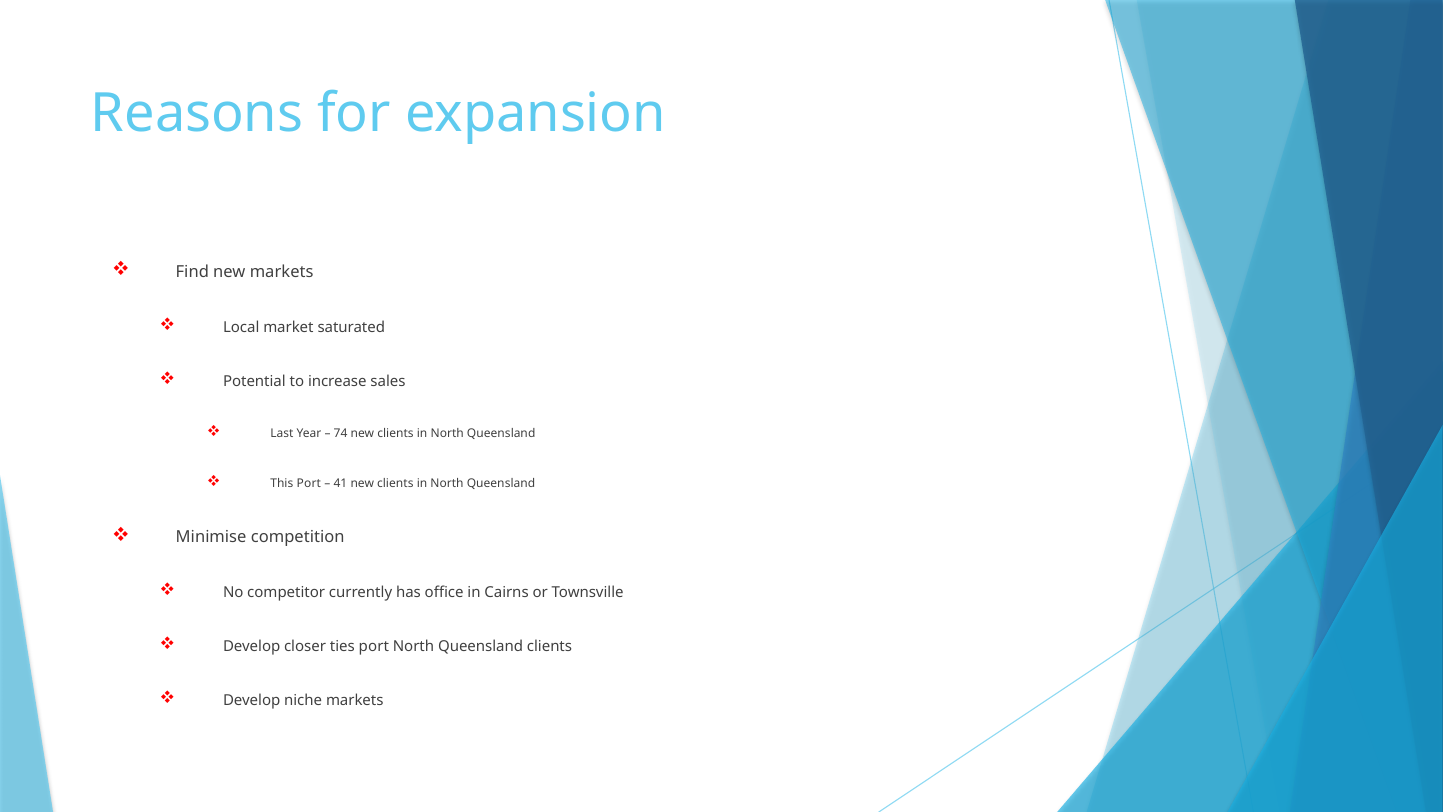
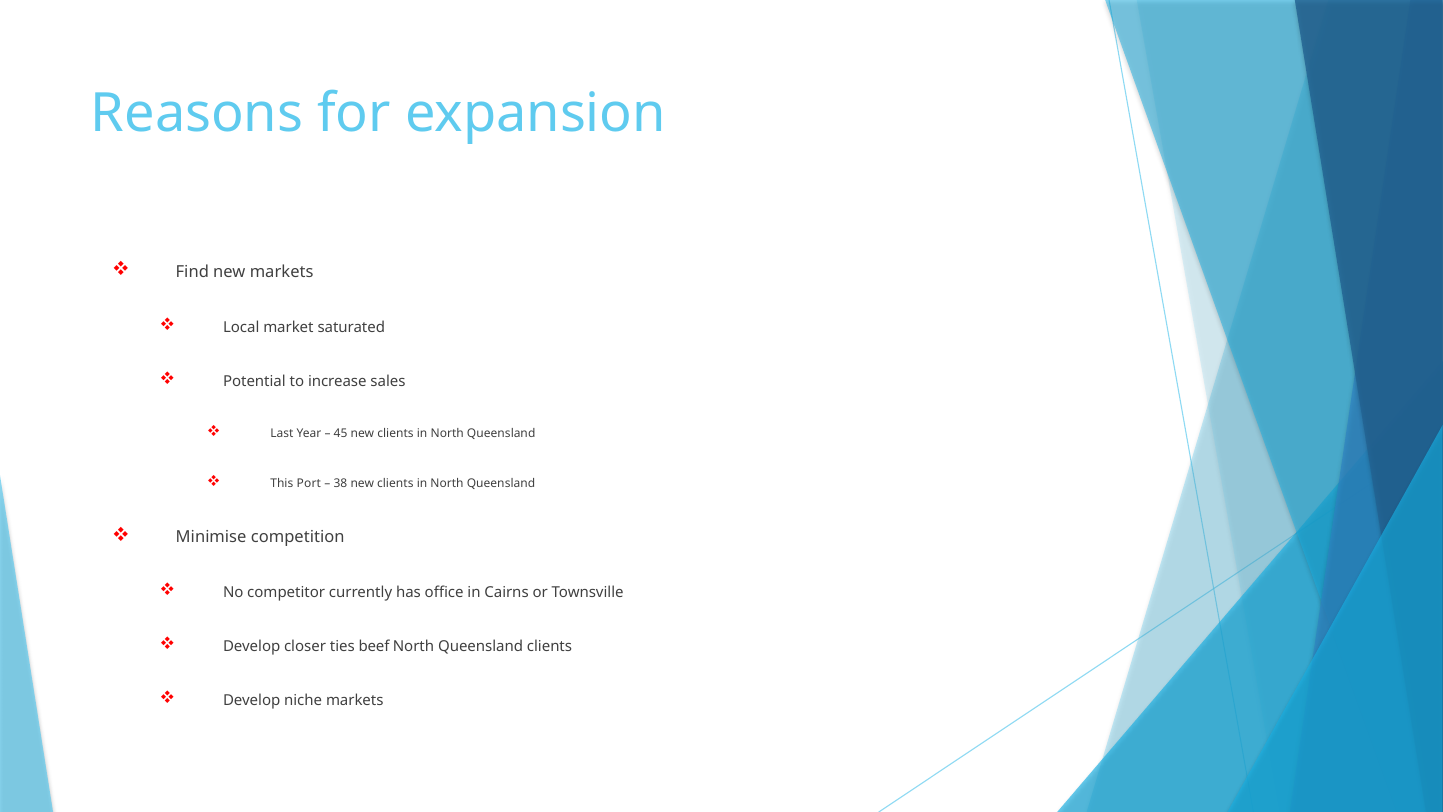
74: 74 -> 45 (341, 433)
41: 41 -> 38 (340, 484)
ties port: port -> beef (374, 646)
